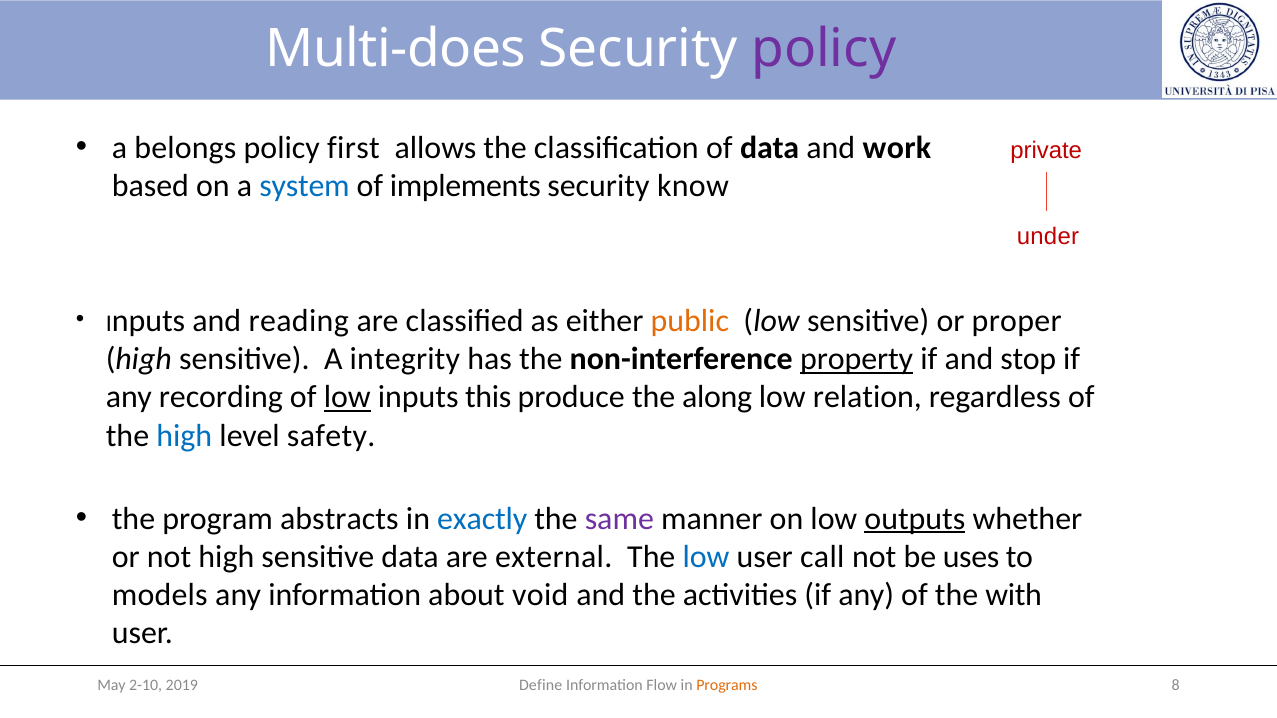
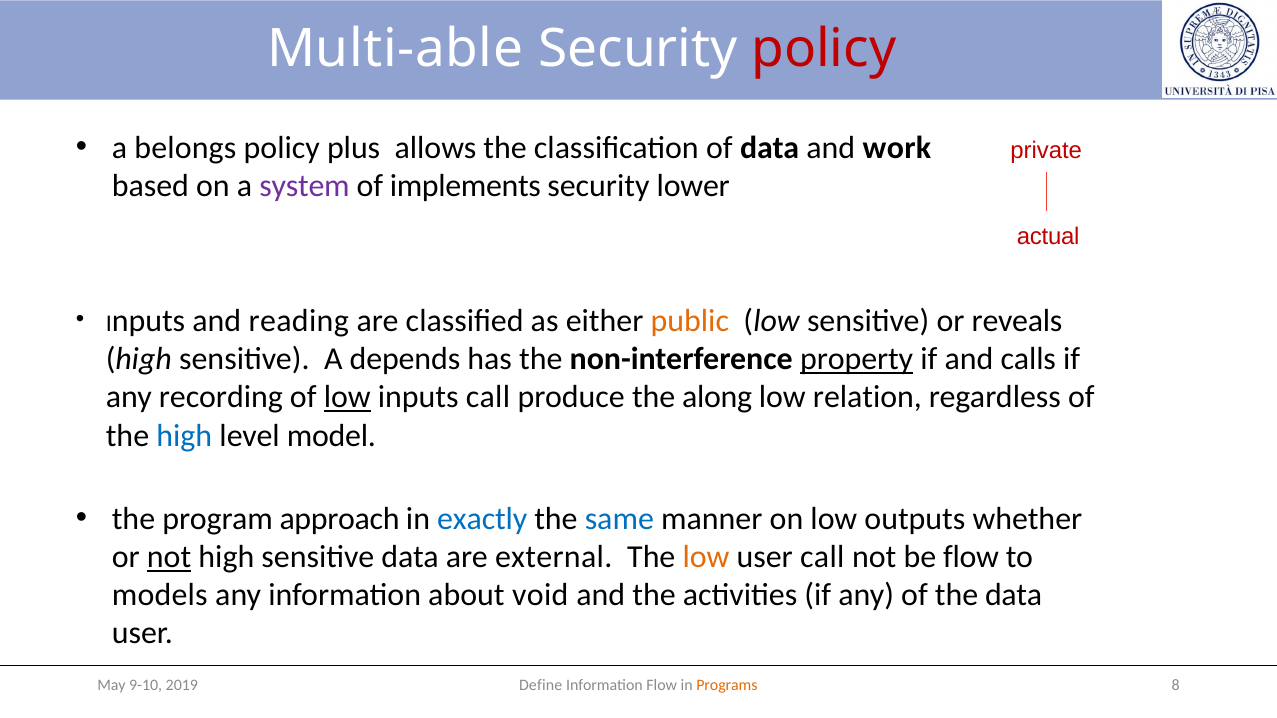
Multi-does: Multi-does -> Multi-able (395, 49)
policy colour: purple -> red (824, 49)
first: first -> plus (354, 148)
system colour: blue -> purple (305, 186)
know: know -> lower (693, 186)
under: under -> actual (1048, 237)
proper: proper -> reveals (1017, 321)
integrity: integrity -> depends (405, 359)
stop: stop -> calls (1028, 359)
inputs this: this -> call (488, 397)
safety: safety -> model (331, 436)
abstracts: abstracts -> approach (340, 519)
same colour: purple -> blue (619, 519)
outputs underline: present -> none (915, 519)
not underline: none -> present (169, 557)
low colour: blue -> orange (706, 557)
be uses: uses -> flow (971, 557)
the with: with -> data (1014, 595)
2-10: 2-10 -> 9-10 (146, 686)
